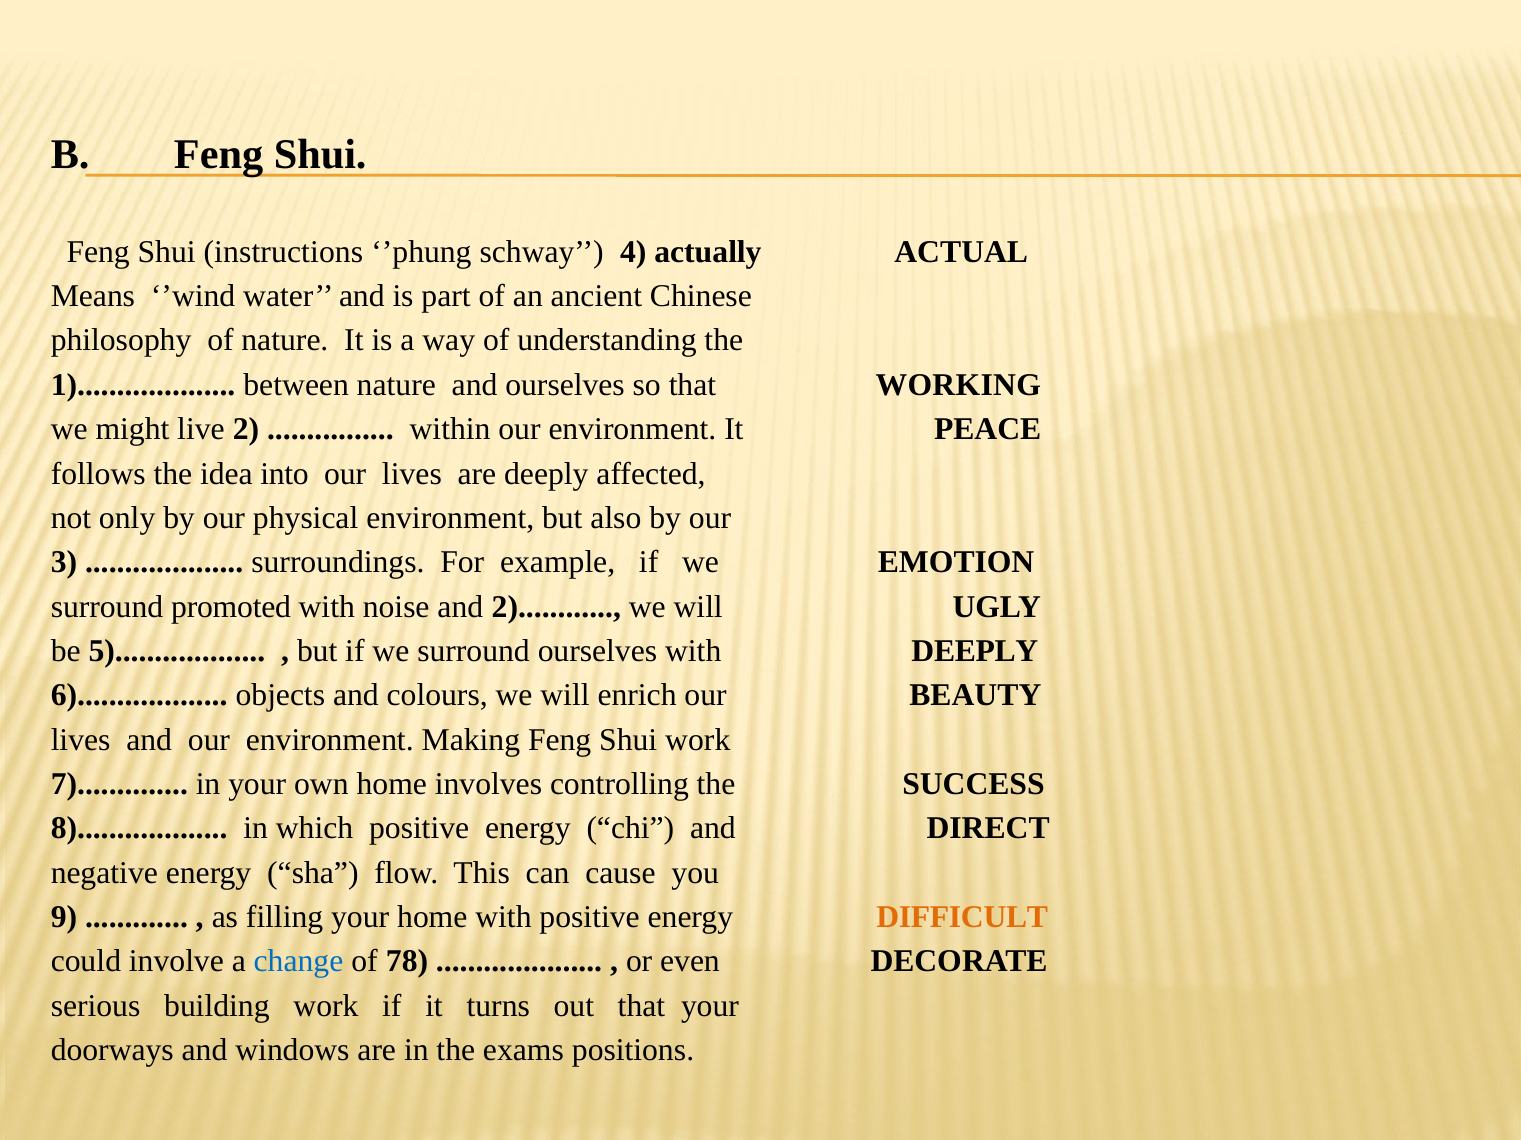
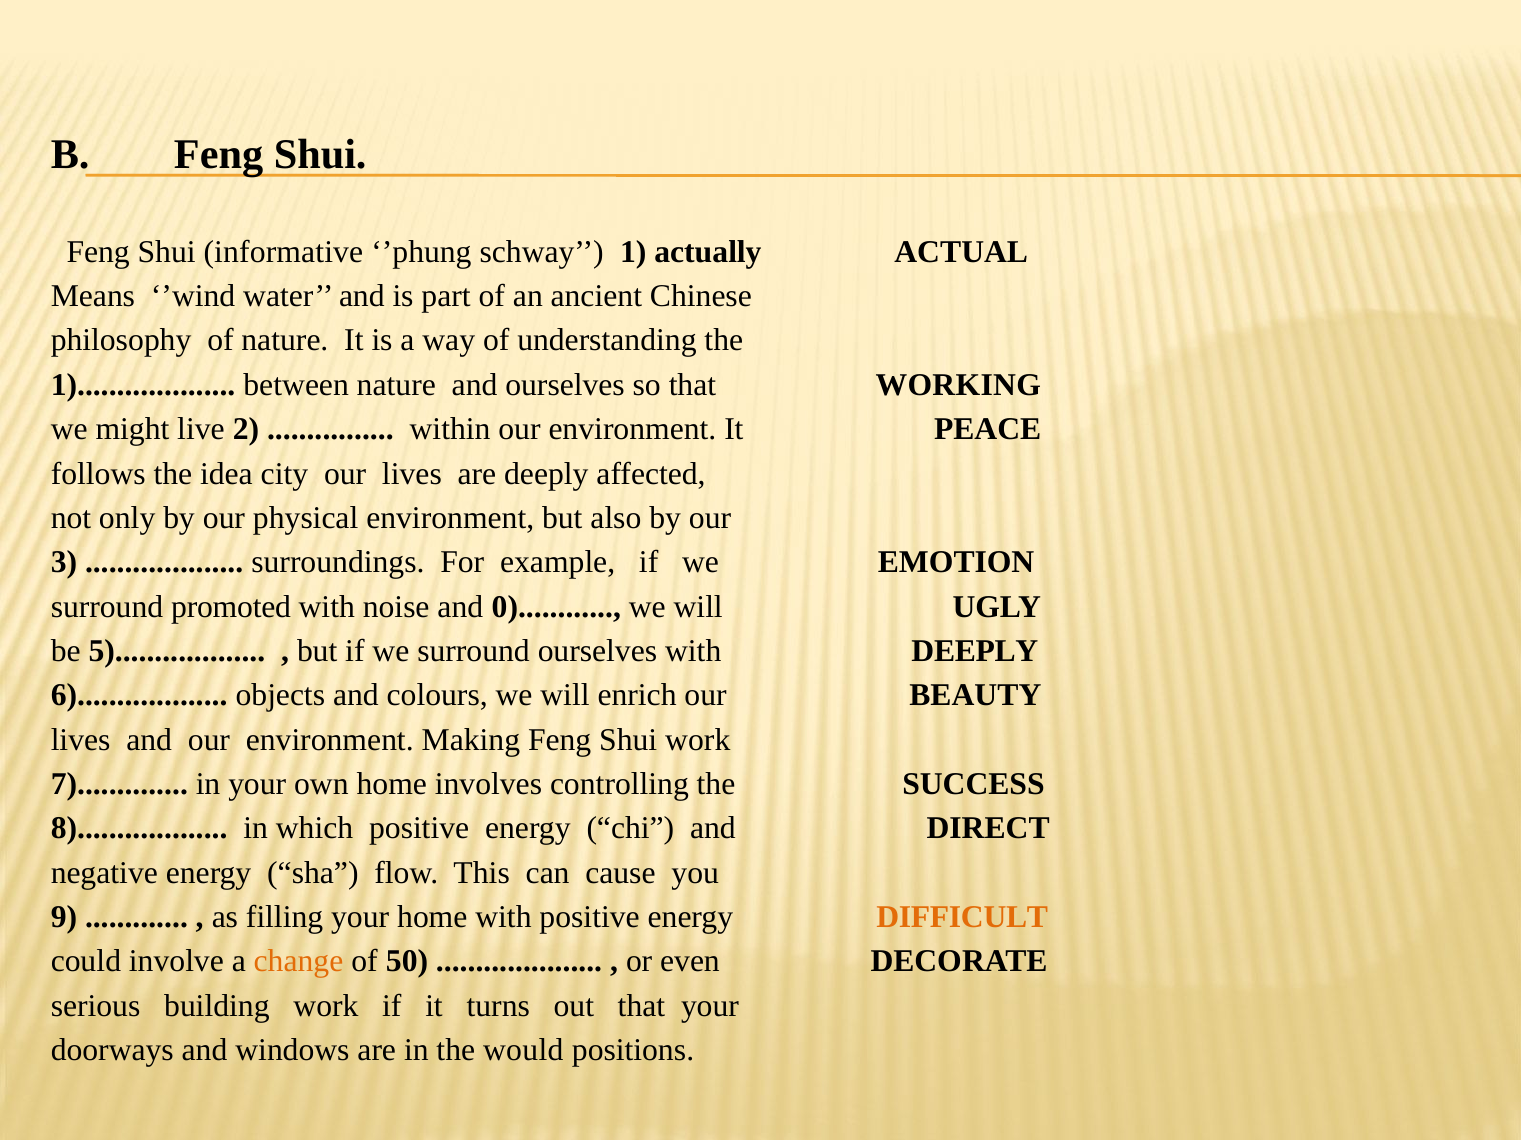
instructions: instructions -> informative (283, 252)
schway 4: 4 -> 1 (633, 252)
into: into -> city (284, 474)
and 2: 2 -> 0 (556, 607)
change colour: blue -> orange (299, 962)
78: 78 -> 50 (407, 962)
exams: exams -> would (523, 1051)
